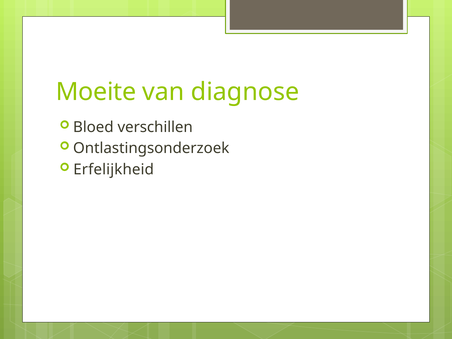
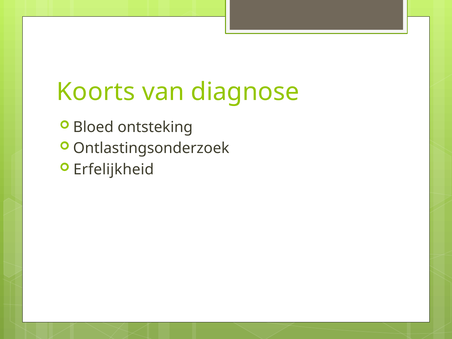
Moeite: Moeite -> Koorts (96, 92)
verschillen: verschillen -> ontsteking (155, 127)
